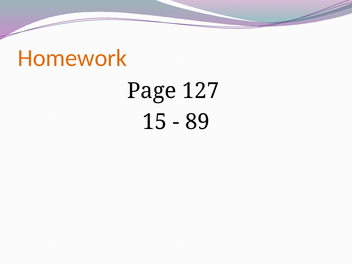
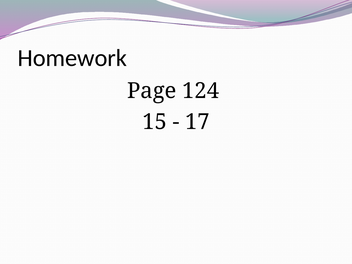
Homework colour: orange -> black (72, 58)
127: 127 -> 124 (201, 91)
89: 89 -> 17 (197, 122)
